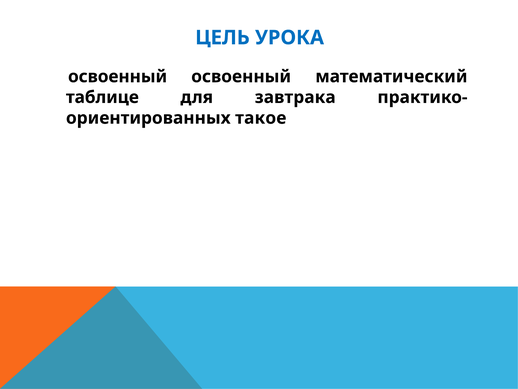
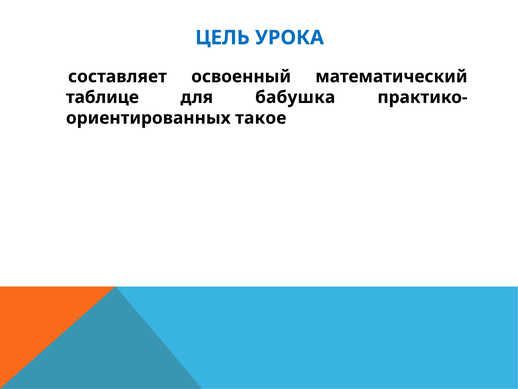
освоенный: освоенный -> составляет (117, 76)
завтрака: завтрака -> бабушка (295, 97)
